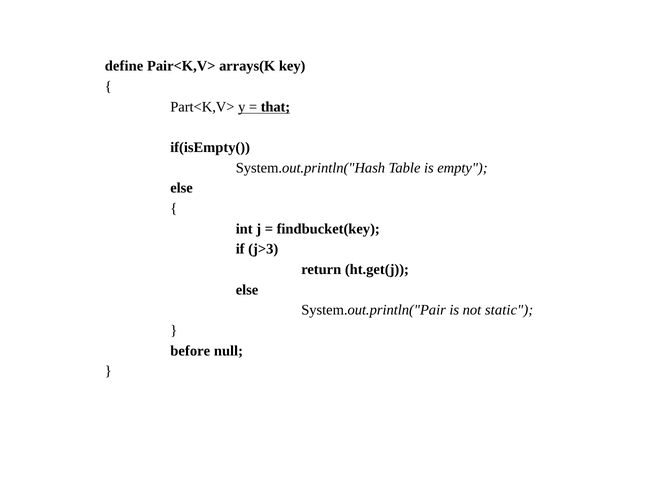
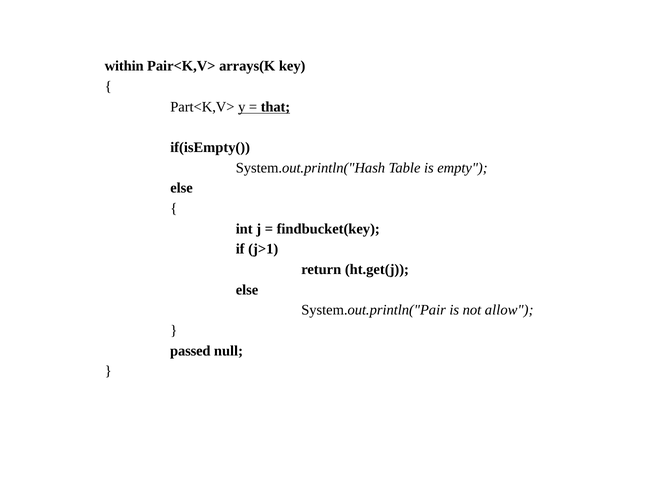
define: define -> within (124, 66)
j>3: j>3 -> j>1 (263, 249)
static: static -> allow (509, 310)
before: before -> passed (190, 351)
